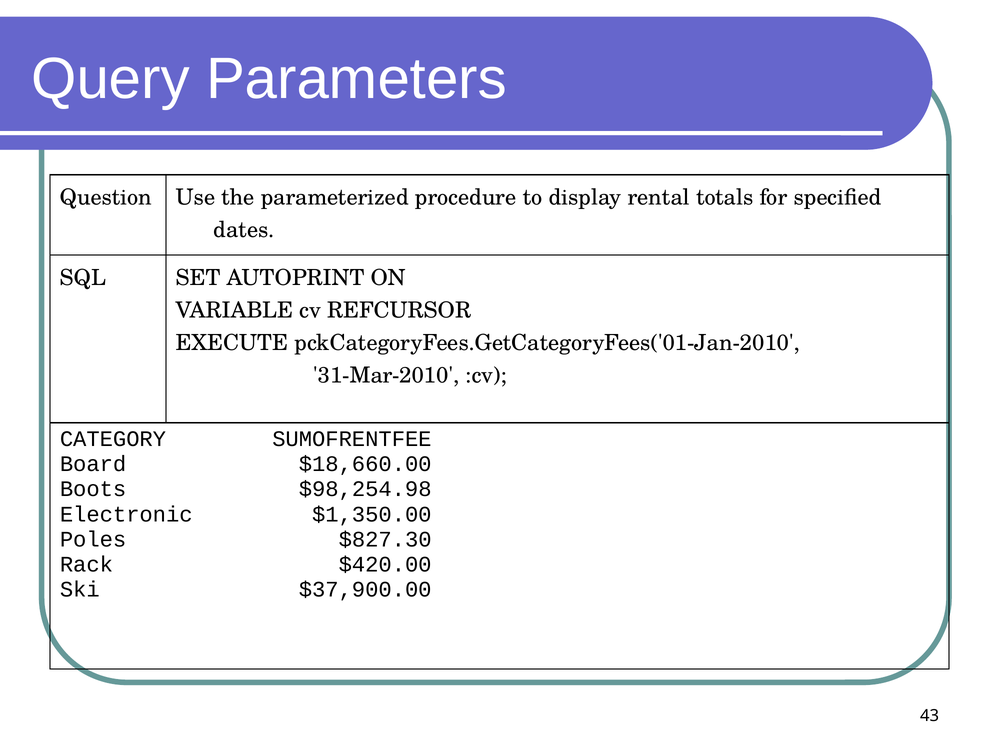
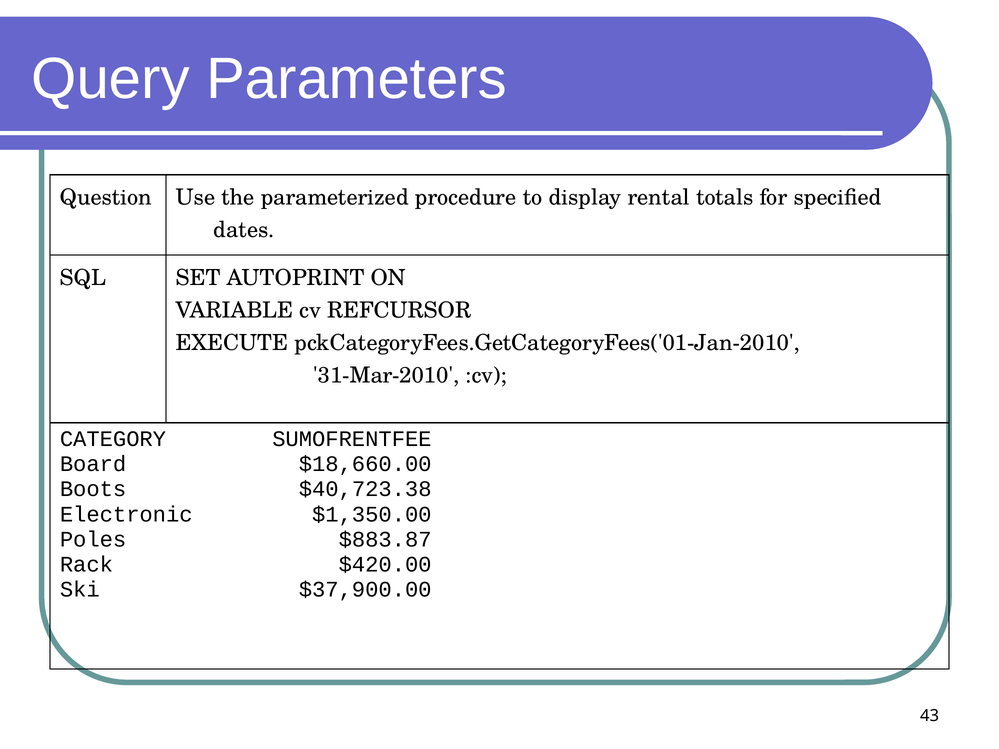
$98,254.98: $98,254.98 -> $40,723.38 (365, 489)
$827.30: $827.30 -> $883.87 (385, 539)
